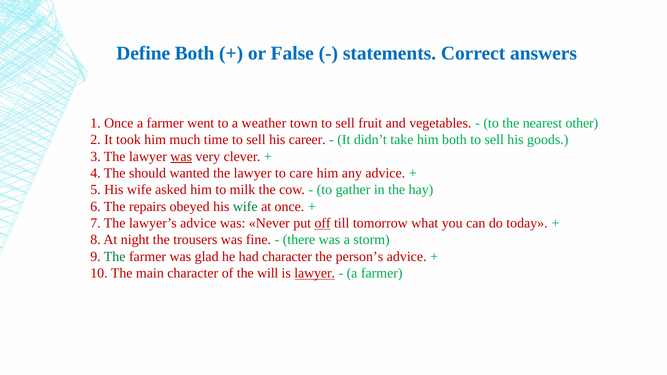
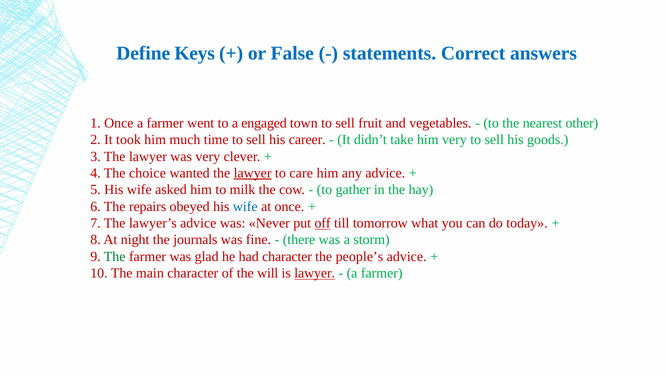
Define Both: Both -> Keys (195, 53)
weather: weather -> engaged (264, 123)
him both: both -> very (454, 140)
was underline: present -> none (181, 157)
should: should -> choice (147, 173)
lawyer underline: none -> present (253, 173)
wife colour: green -> blue (245, 207)
trousers: trousers -> journals (195, 240)
person’s: person’s -> people’s (359, 257)
